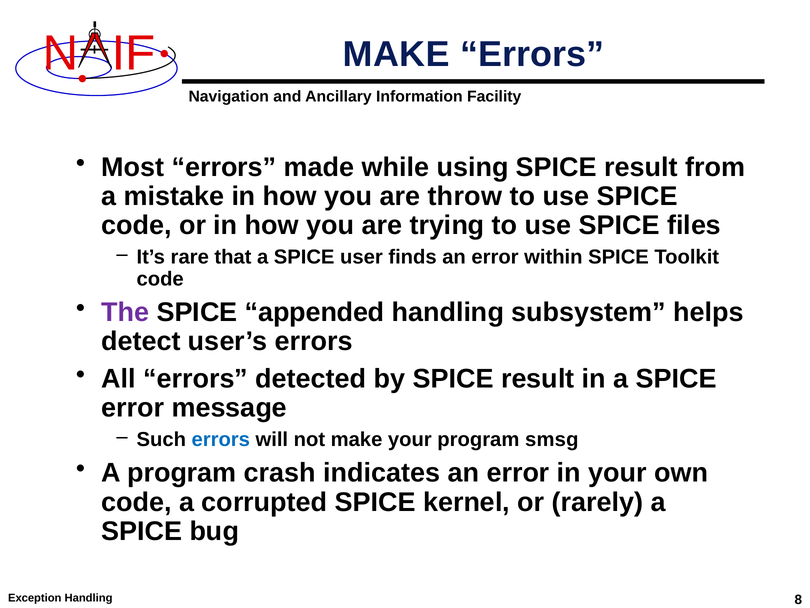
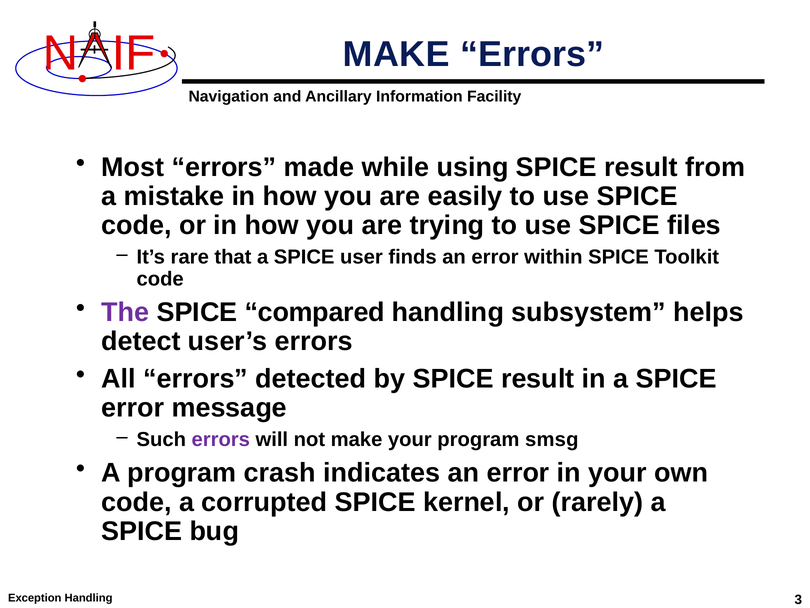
throw: throw -> easily (465, 196)
appended: appended -> compared (315, 312)
errors colour: blue -> purple (221, 439)
8: 8 -> 3 (798, 600)
